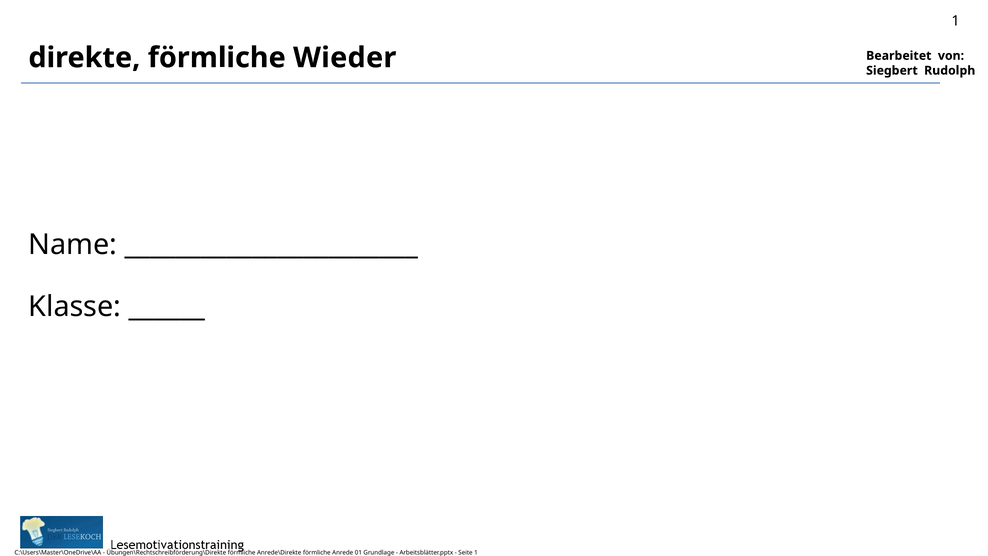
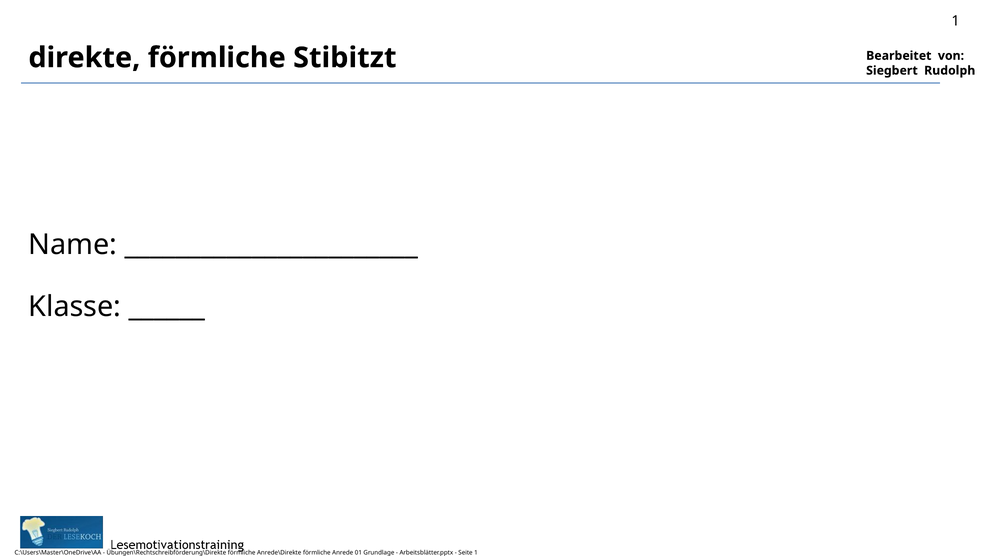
Wieder: Wieder -> Stibitzt (345, 58)
